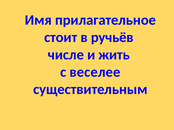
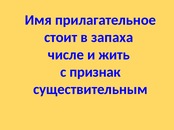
ручьёв: ручьёв -> запаха (112, 37)
веселее: веселее -> признак (95, 72)
